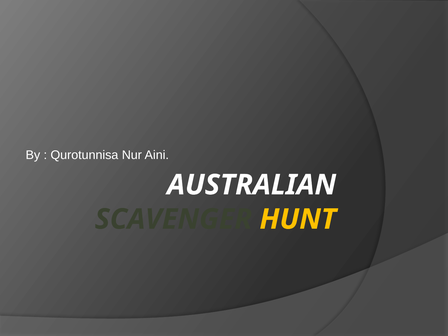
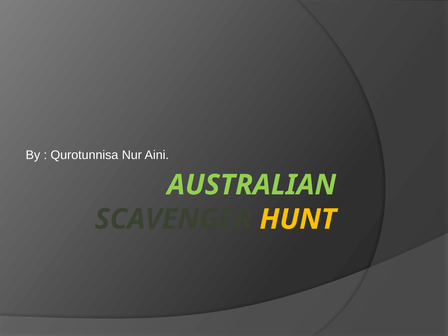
AUSTRALIAN colour: white -> light green (252, 185)
